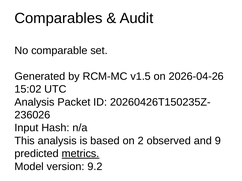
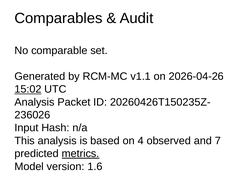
v1.5: v1.5 -> v1.1 (141, 77)
15:02 underline: none -> present (28, 89)
2: 2 -> 4 (141, 141)
9: 9 -> 7 (218, 141)
9.2: 9.2 -> 1.6 (95, 167)
